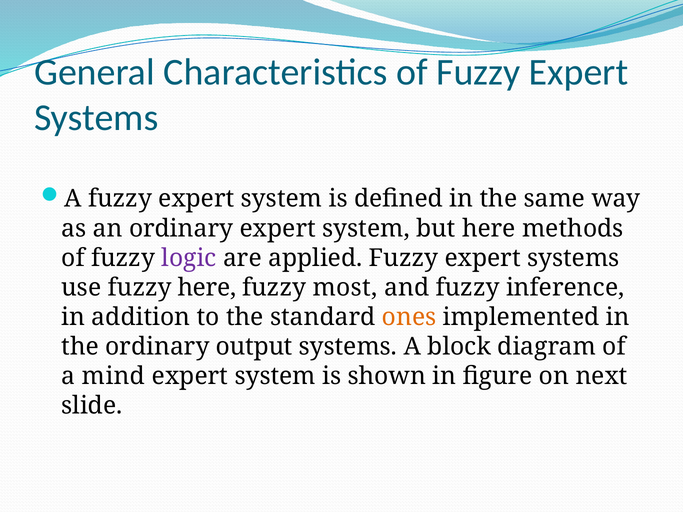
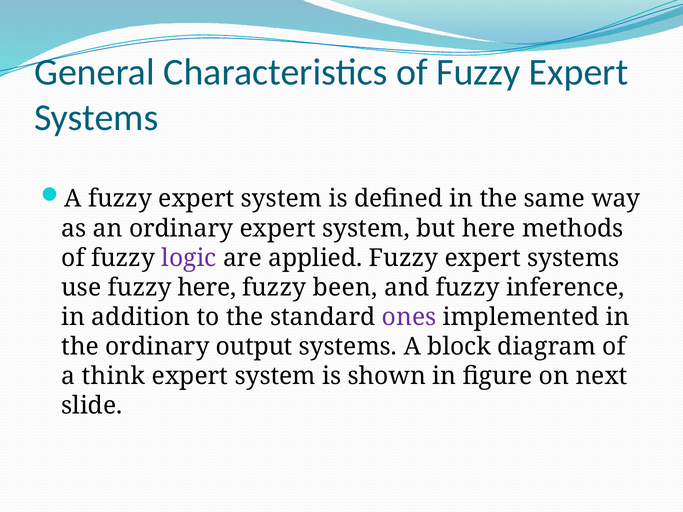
most: most -> been (345, 288)
ones colour: orange -> purple (409, 317)
mind: mind -> think (113, 376)
